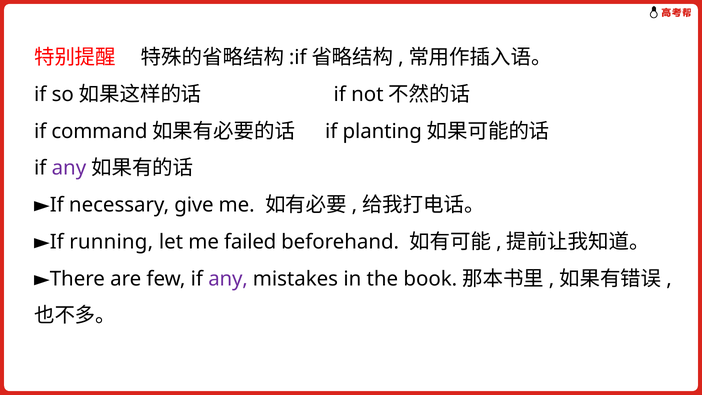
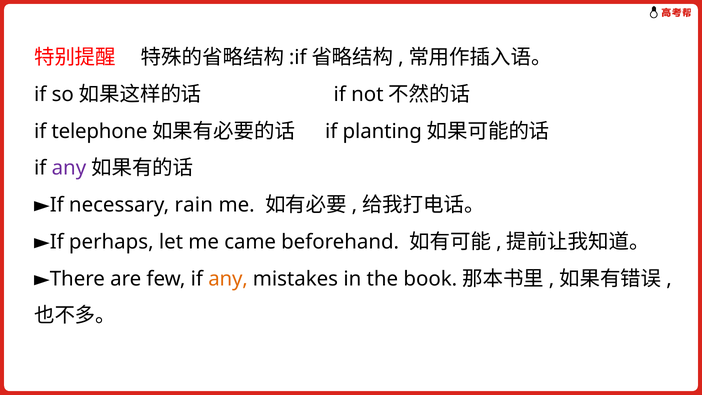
command: command -> telephone (99, 131)
give: give -> rain (194, 205)
running: running -> perhaps (111, 242)
failed: failed -> came (250, 242)
any colour: purple -> orange (228, 279)
